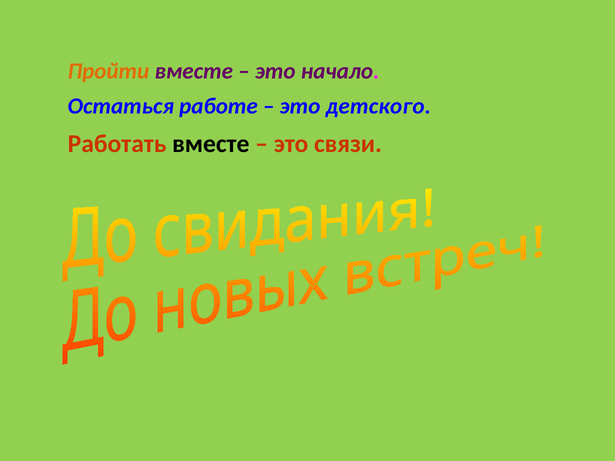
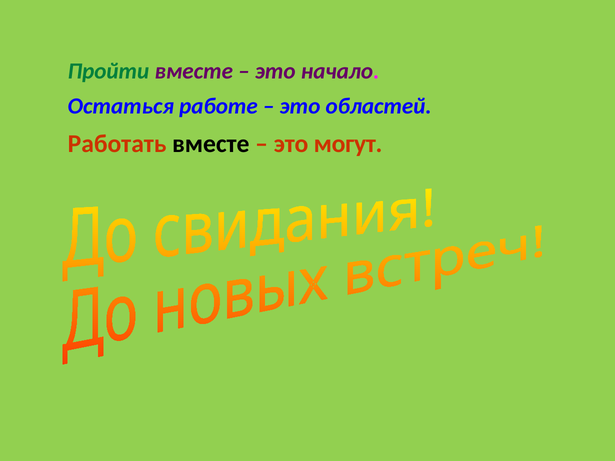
Пройти colour: orange -> green (108, 71)
детского: детского -> областей (379, 106)
связи: связи -> могут (348, 144)
